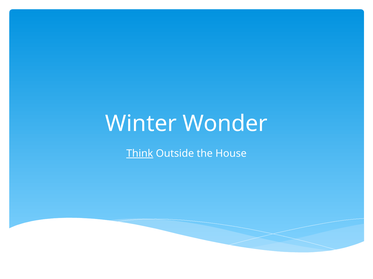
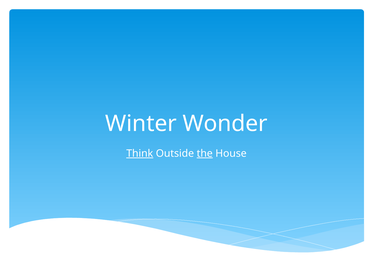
the underline: none -> present (205, 154)
